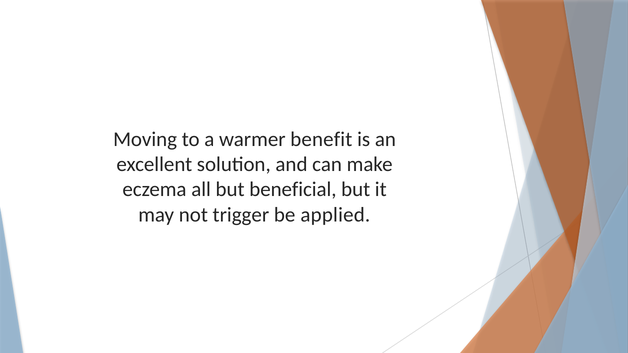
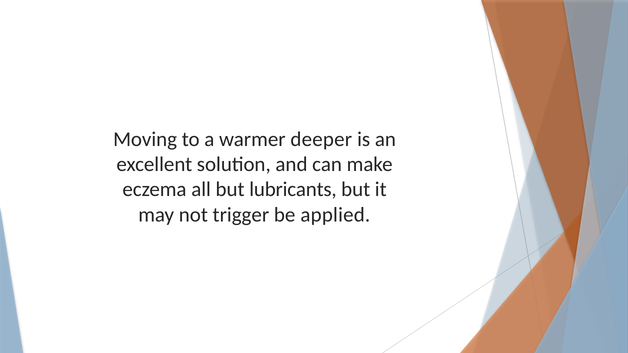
benefit: benefit -> deeper (321, 139)
beneficial: beneficial -> lubricants (293, 190)
